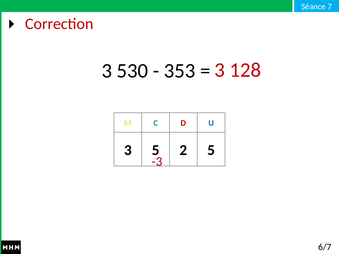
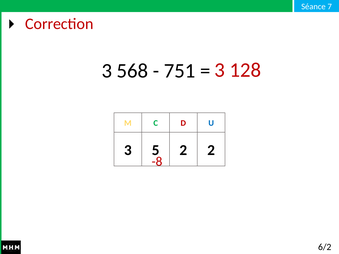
530: 530 -> 568 (132, 71)
353: 353 -> 751 (180, 71)
2 5: 5 -> 2 (211, 150)
-3: -3 -> -8 (157, 162)
6/7: 6/7 -> 6/2 (325, 247)
